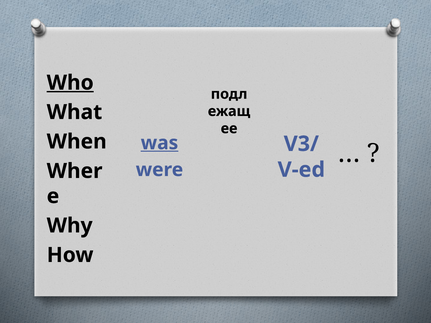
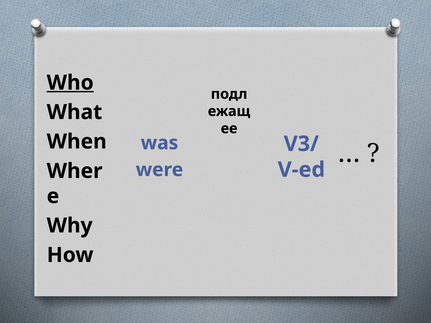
was underline: present -> none (159, 143)
